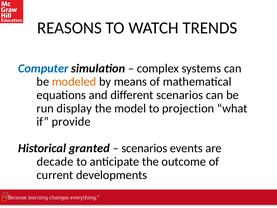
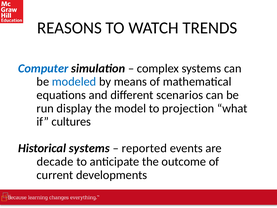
modeled colour: orange -> blue (74, 82)
provide: provide -> cultures (71, 122)
Historical granted: granted -> systems (89, 148)
scenarios: scenarios -> reported (144, 148)
